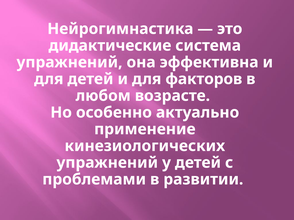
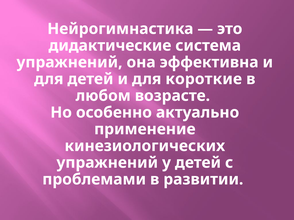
факторов: факторов -> короткие (204, 79)
